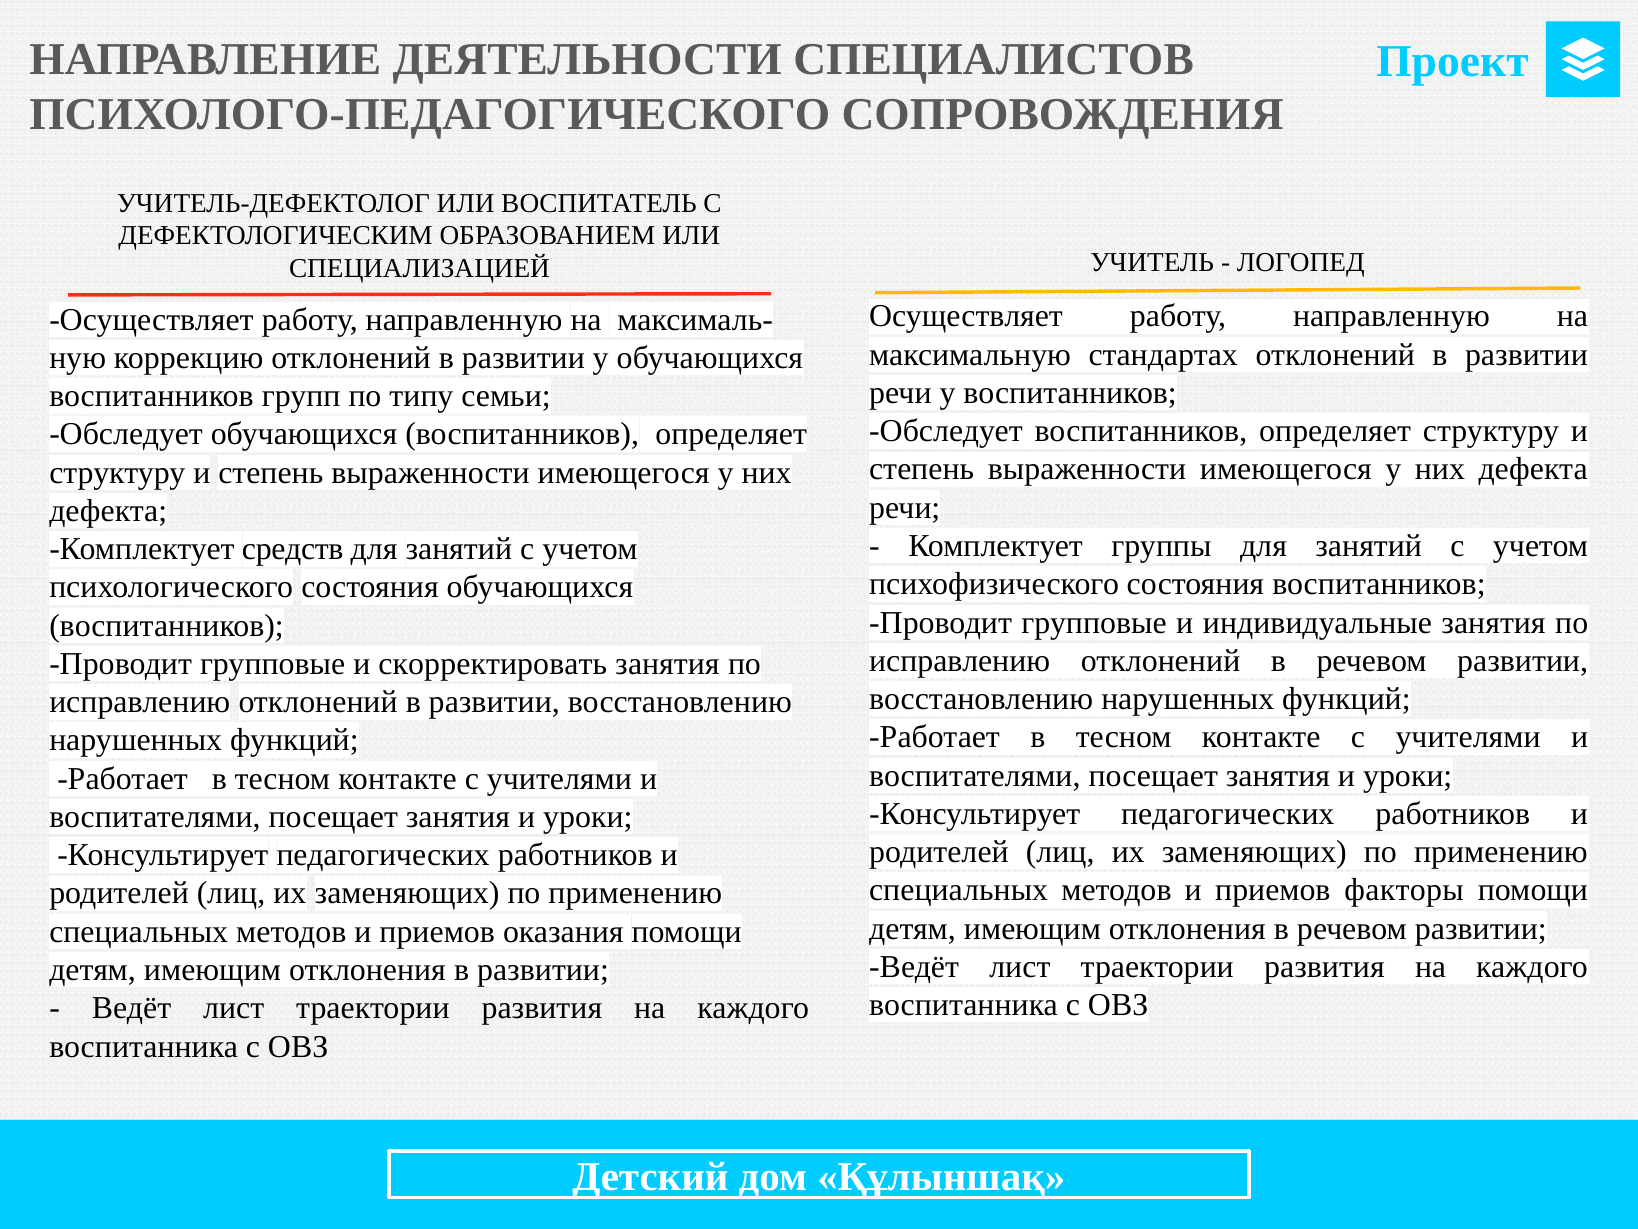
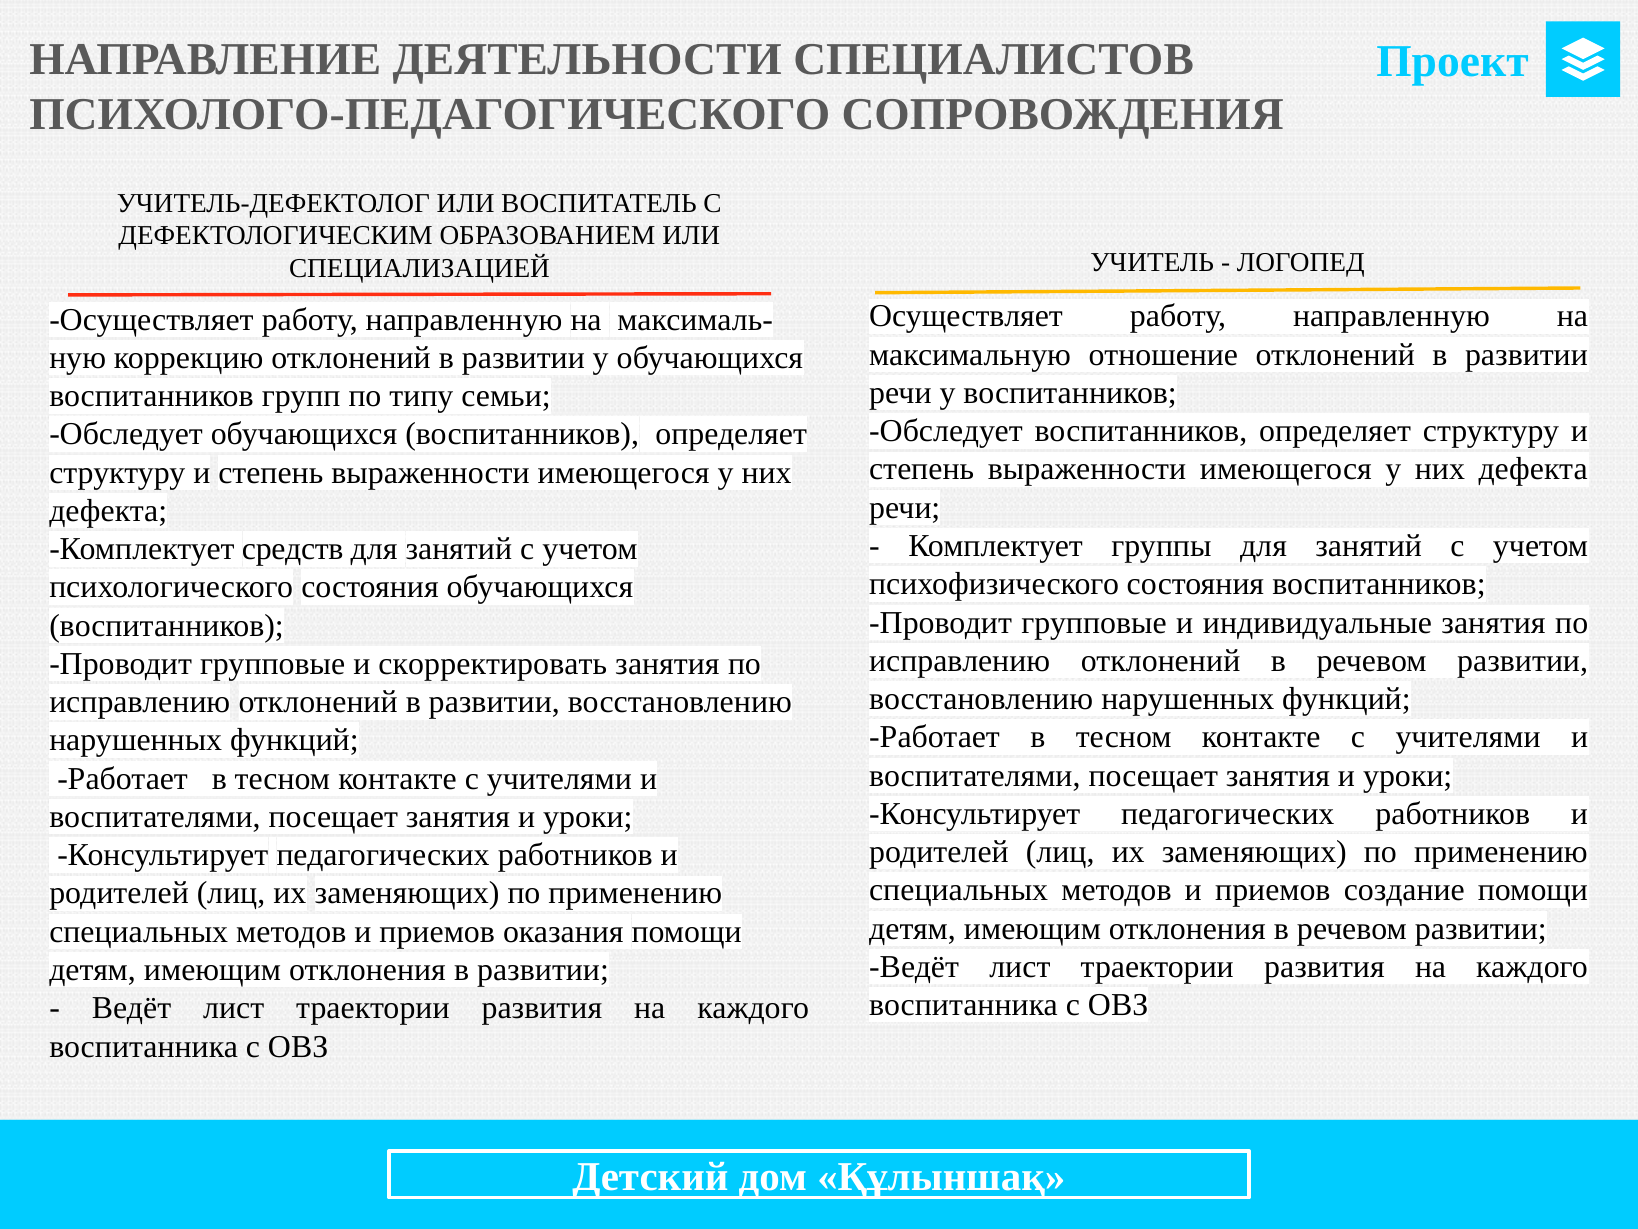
стандартах: стандартах -> отношение (1163, 355)
факторы: факторы -> создание (1404, 890)
